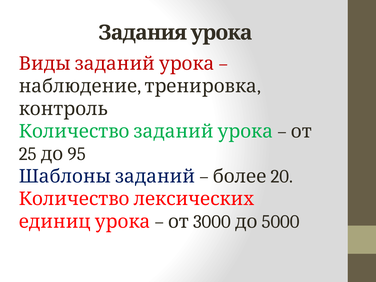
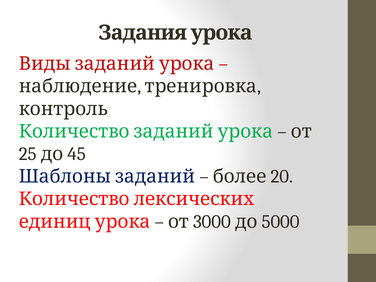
95: 95 -> 45 (77, 154)
